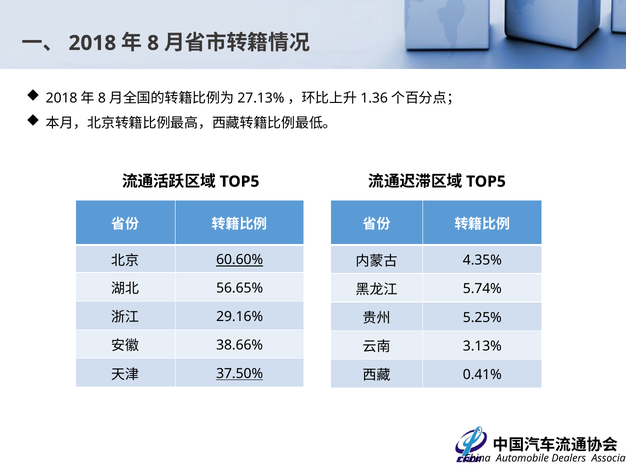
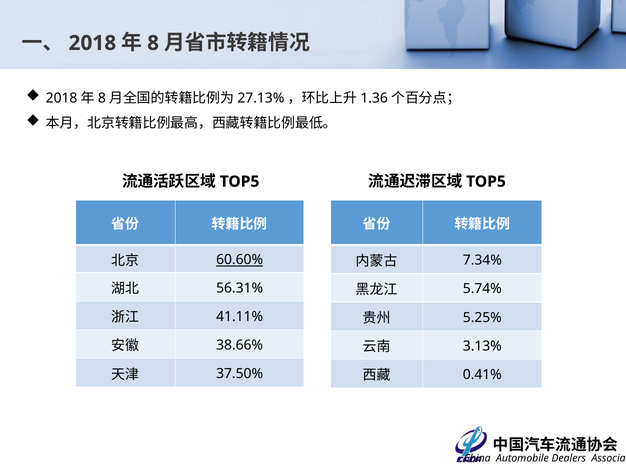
4.35%: 4.35% -> 7.34% (482, 261)
56.65%: 56.65% -> 56.31% (240, 288)
29.16%: 29.16% -> 41.11% (240, 317)
37.50% underline: present -> none (240, 374)
